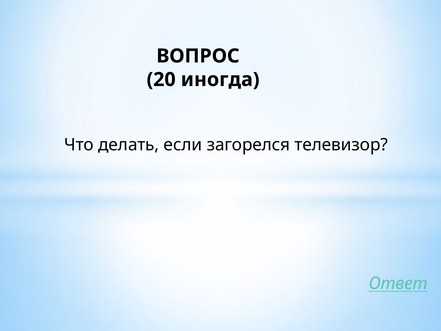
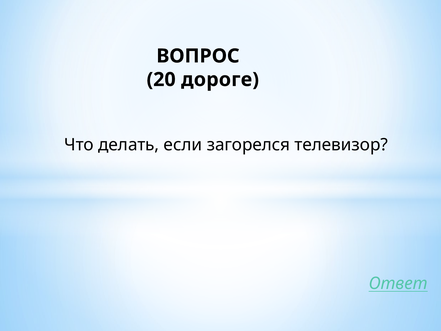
иногда: иногда -> дороге (220, 80)
